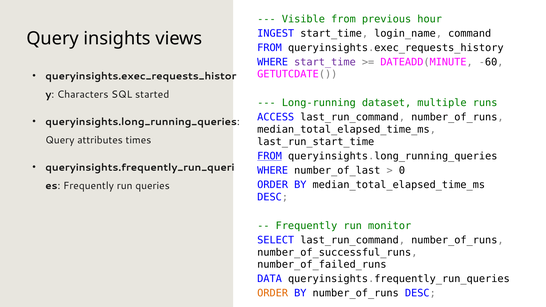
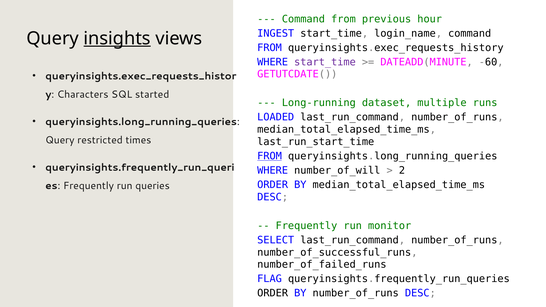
Visible: Visible -> Command (303, 19)
insights underline: none -> present (117, 38)
ACCESS: ACCESS -> LOADED (276, 117)
attributes: attributes -> restricted (100, 140)
number_of_last: number_of_last -> number_of_will (337, 171)
0: 0 -> 2 (402, 171)
DATA: DATA -> FLAG (270, 279)
ORDER colour: orange -> black (273, 293)
